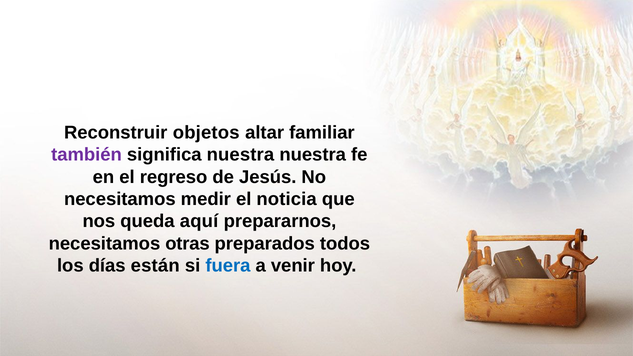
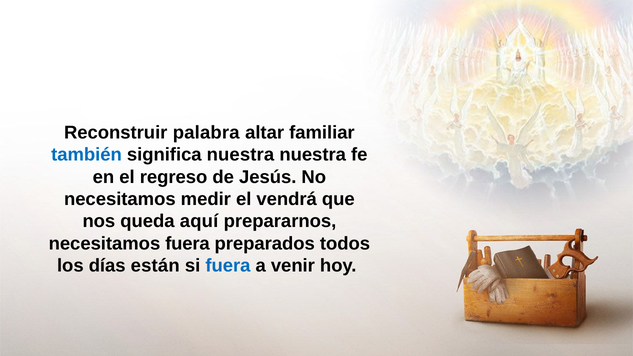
objetos: objetos -> palabra (206, 133)
también colour: purple -> blue (87, 155)
noticia: noticia -> vendrá (287, 199)
necesitamos otras: otras -> fuera (187, 244)
